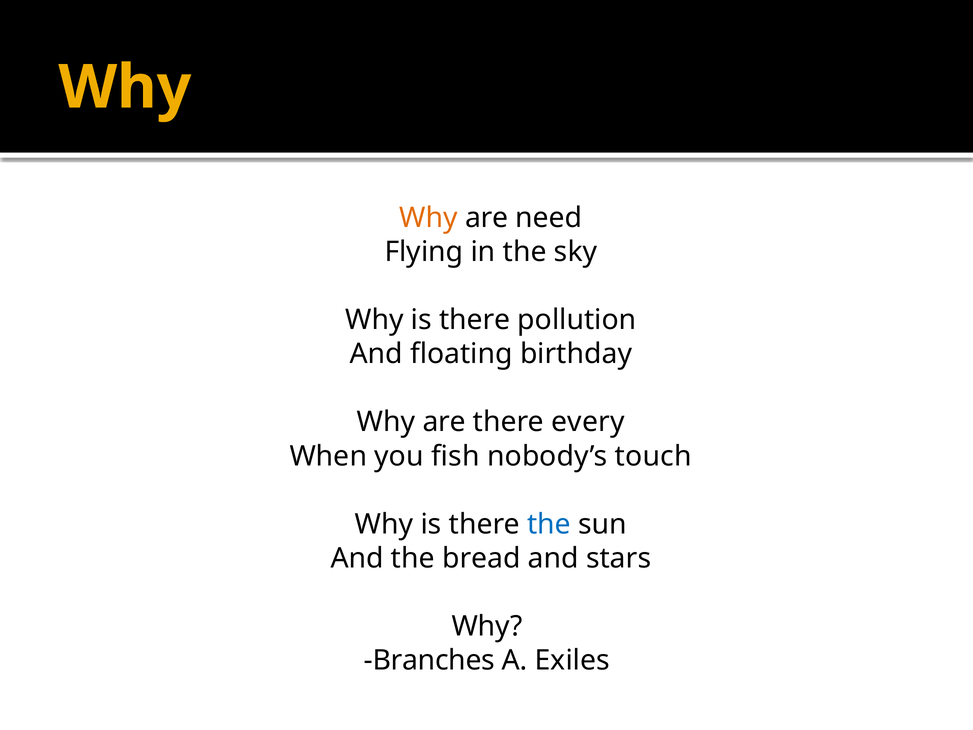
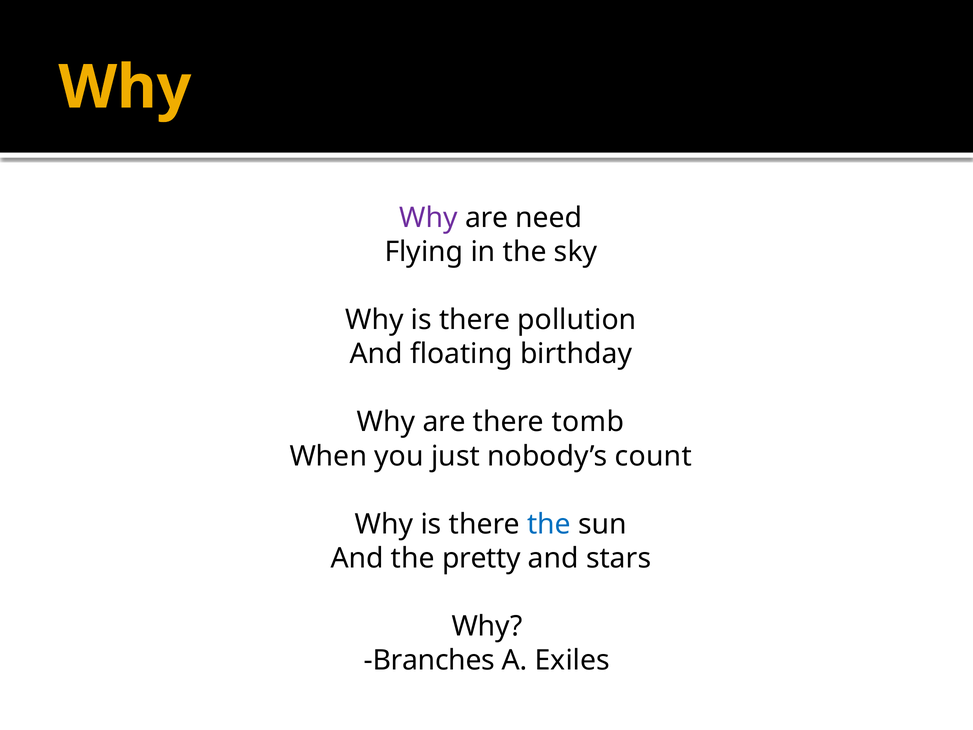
Why colour: orange -> purple (429, 218)
every: every -> tomb (588, 422)
fish: fish -> just (455, 456)
touch: touch -> count (653, 456)
bread: bread -> pretty (481, 558)
